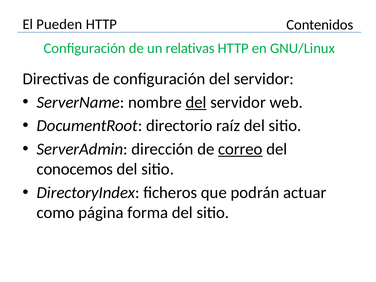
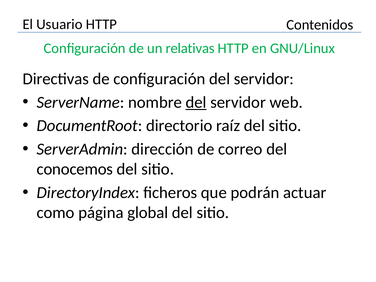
Pueden: Pueden -> Usuario (59, 24)
correo underline: present -> none (240, 149)
forma: forma -> global (148, 213)
